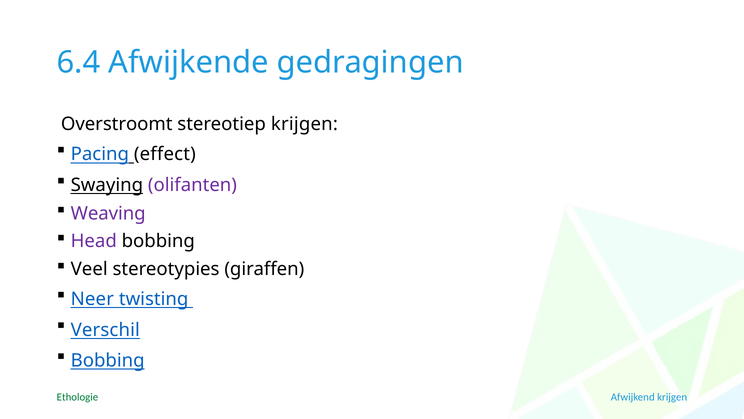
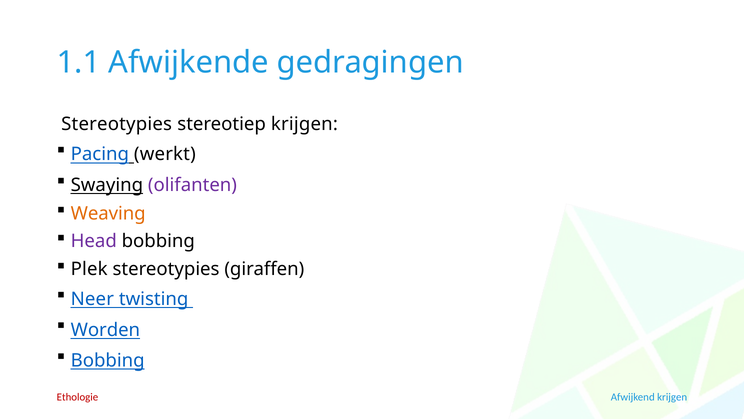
6.4: 6.4 -> 1.1 (79, 63)
Overstroomt: Overstroomt -> Stereotypies (117, 124)
effect: effect -> werkt (165, 154)
Weaving colour: purple -> orange (108, 213)
Veel: Veel -> Plek (89, 269)
Verschil: Verschil -> Worden (105, 329)
Ethologie colour: green -> red (77, 396)
